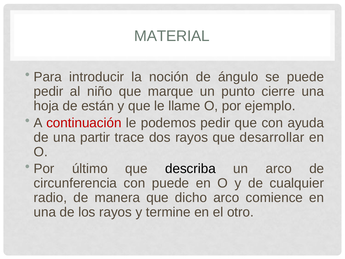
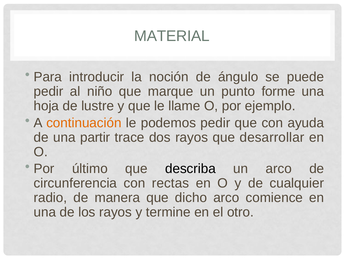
cierre: cierre -> forme (278, 91)
están: están -> lustre (98, 106)
continuación colour: red -> orange (84, 123)
con puede: puede -> rectas (171, 183)
